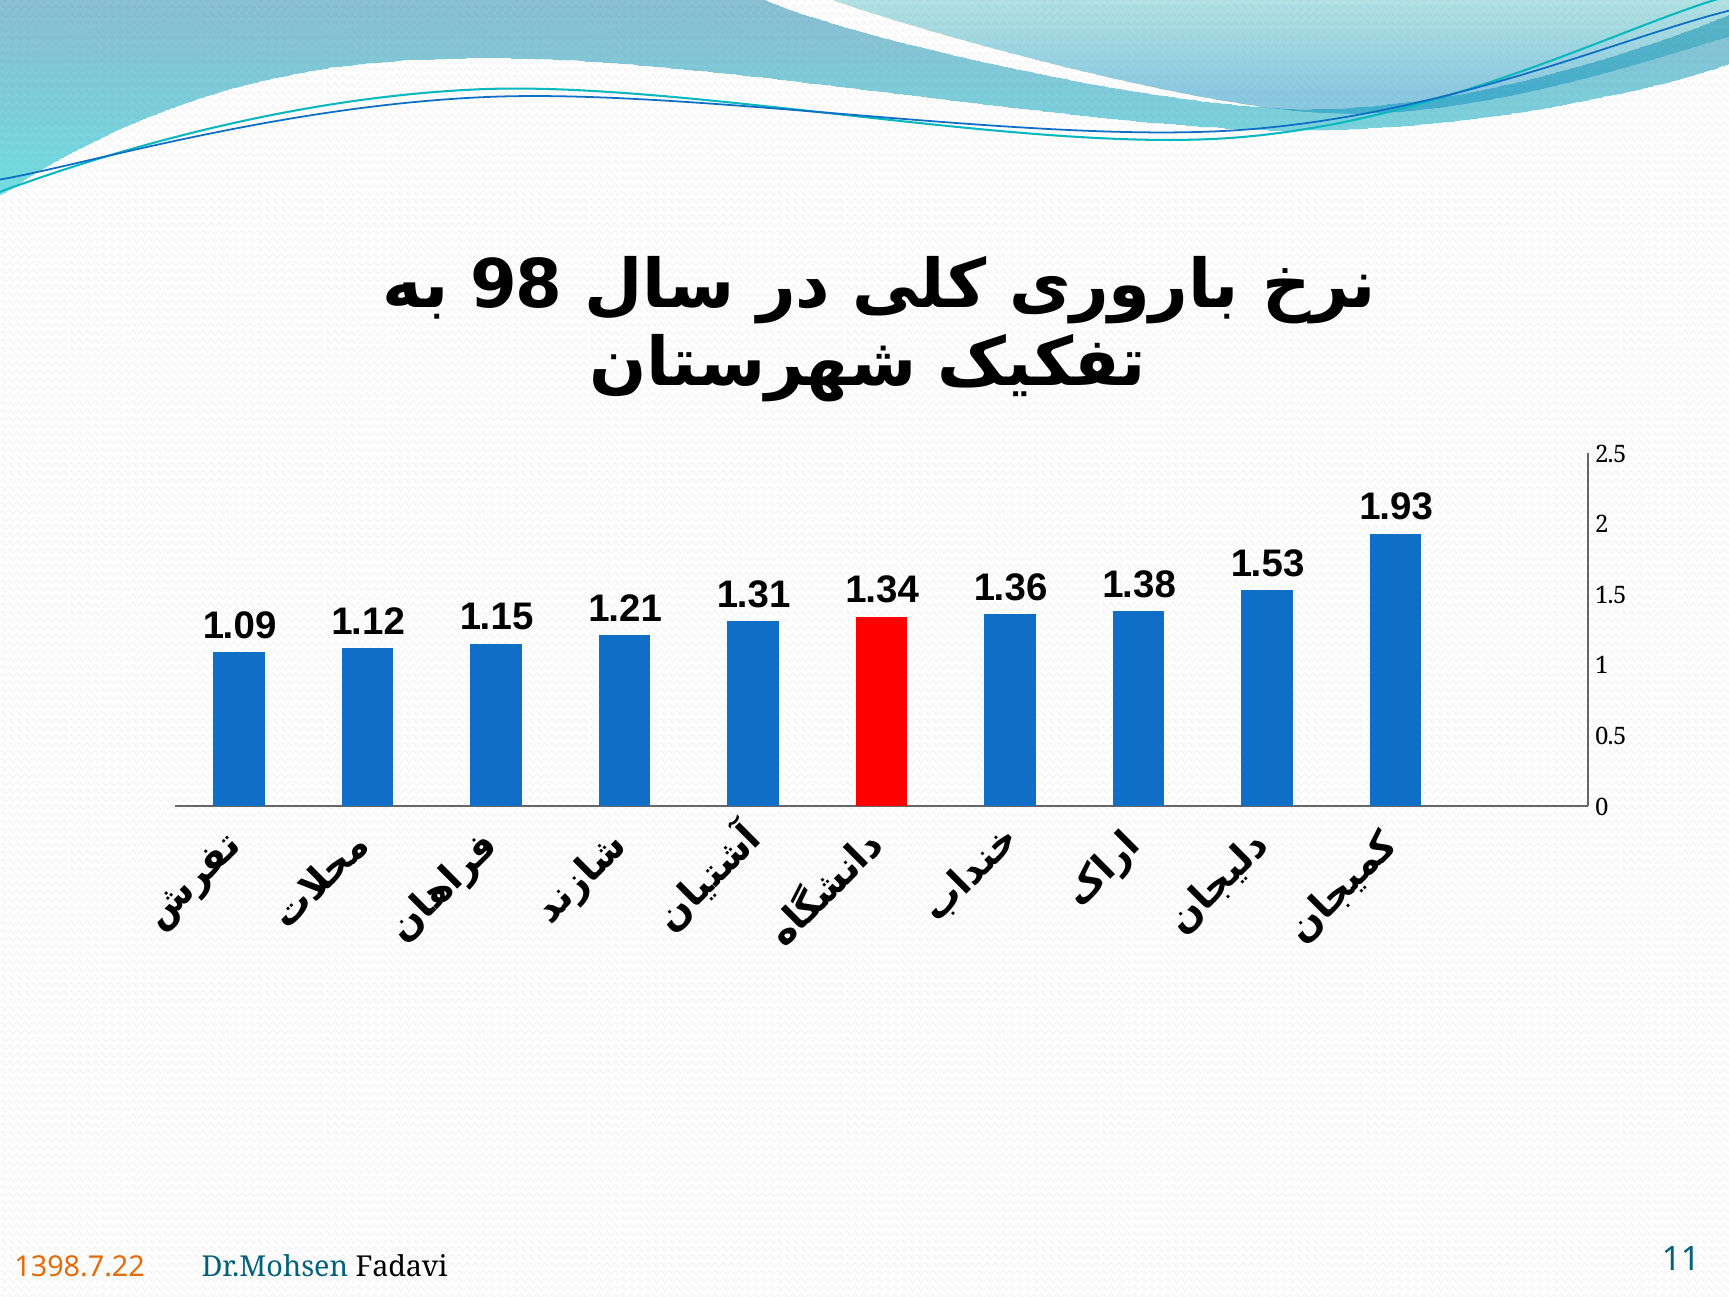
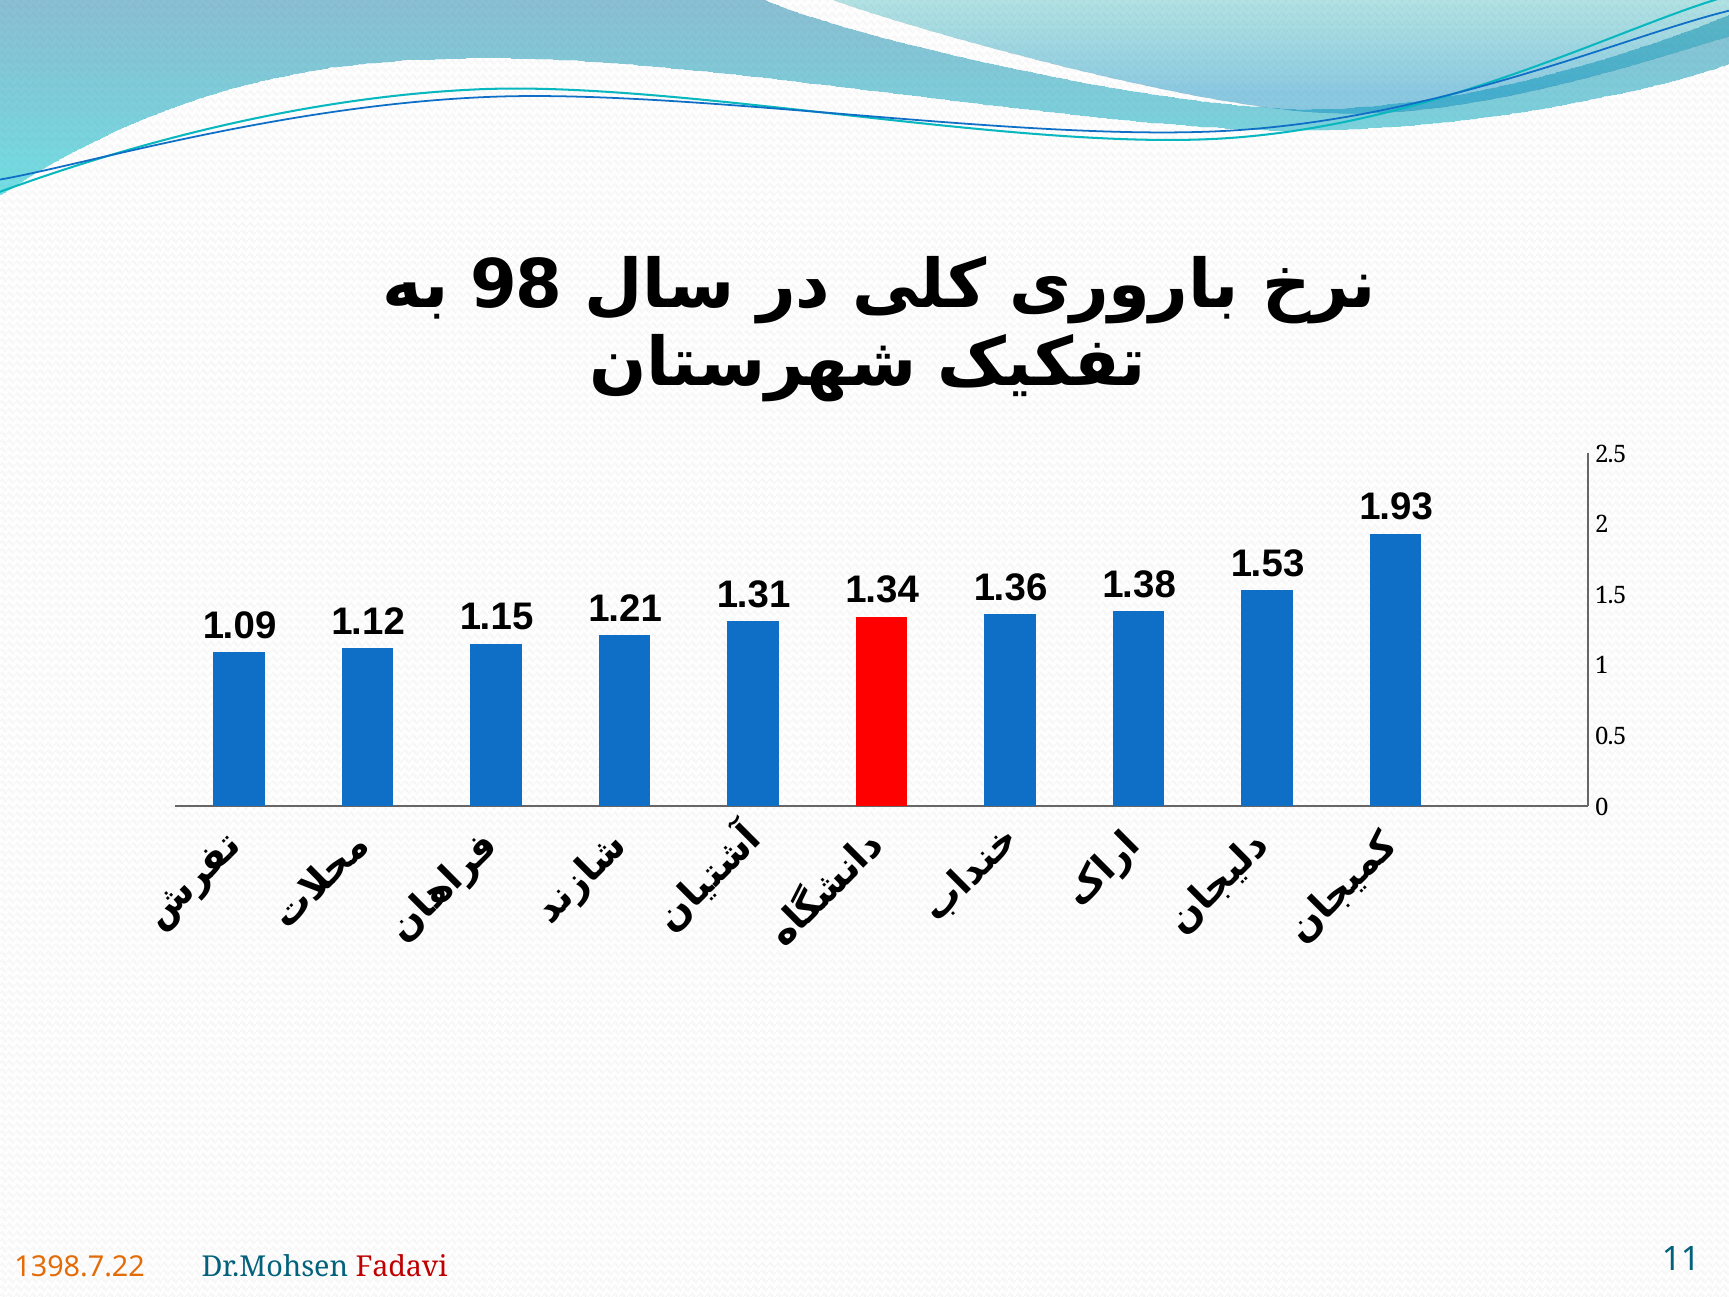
Fadavi colour: black -> red (402, 1267)
